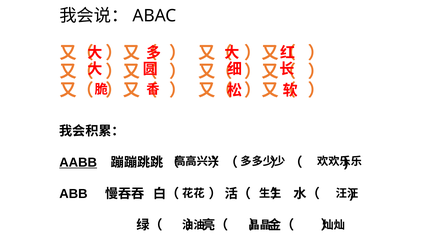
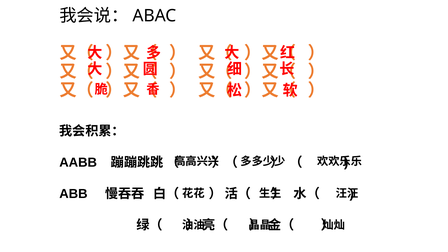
AABB underline: present -> none (78, 162)
